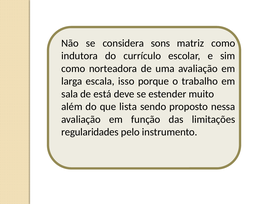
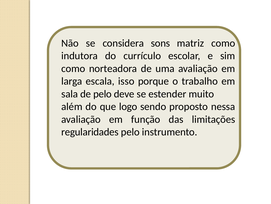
de está: está -> pelo (102, 94)
lista: lista -> logo (128, 106)
